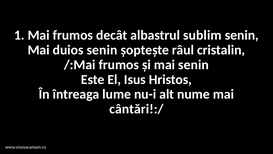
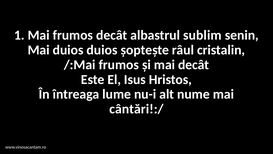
duios senin: senin -> duios (102, 50)
mai senin: senin -> decât (194, 65)
